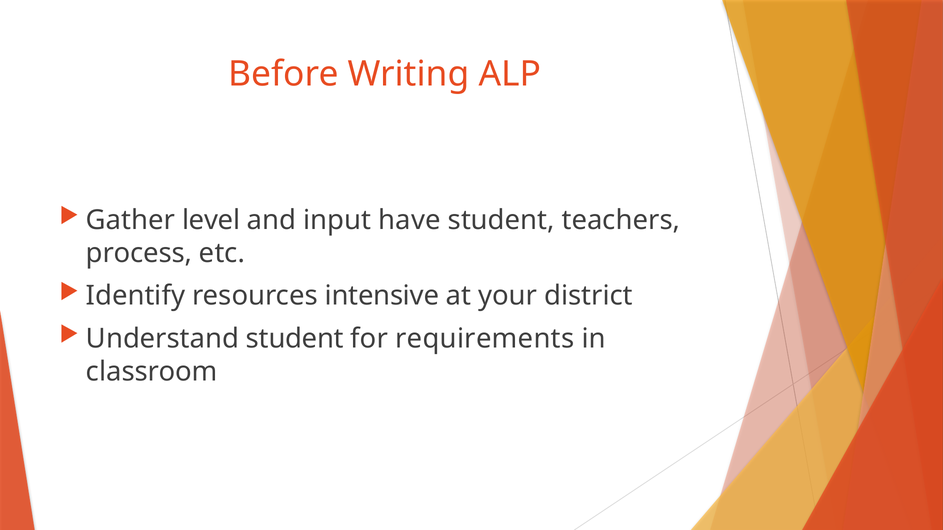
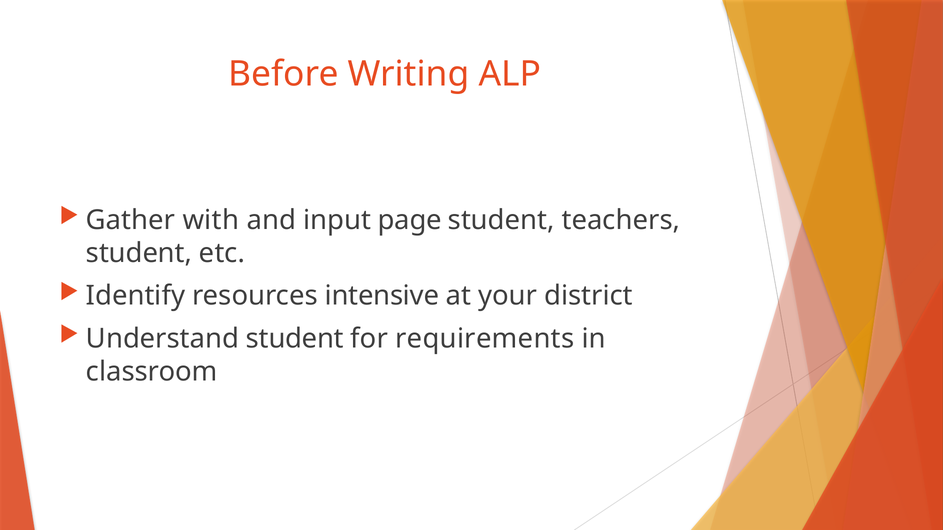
level: level -> with (211, 220)
have: have -> page (410, 220)
process: process -> student (139, 253)
